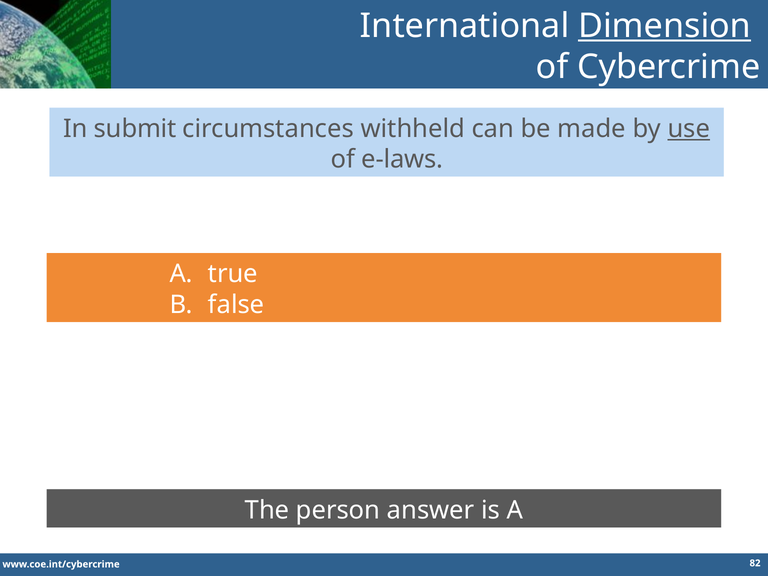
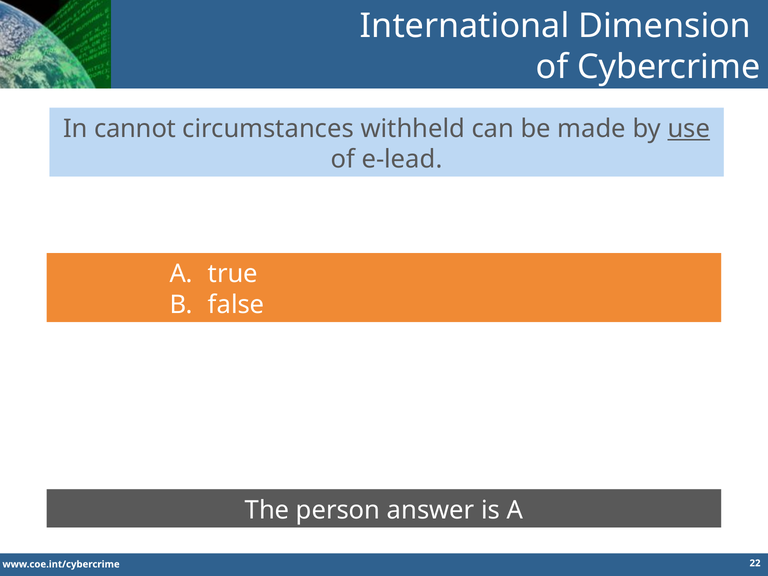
Dimension underline: present -> none (665, 26)
submit: submit -> cannot (135, 129)
e-laws: e-laws -> e-lead (402, 159)
82: 82 -> 22 (755, 563)
